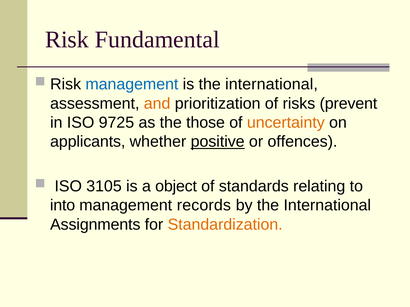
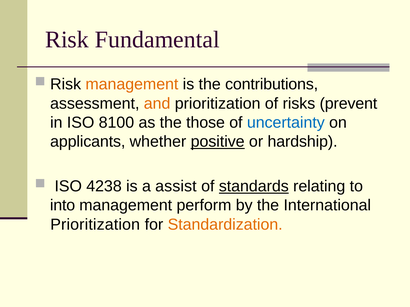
management colour: blue -> orange (132, 84)
is the international: international -> contributions (272, 84)
9725: 9725 -> 8100 (116, 123)
uncertainty colour: orange -> blue (286, 123)
offences: offences -> hardship (303, 142)
3105: 3105 -> 4238 (104, 187)
object: object -> assist (176, 187)
standards underline: none -> present (254, 187)
records: records -> perform (204, 206)
Assignments: Assignments -> Prioritization (95, 225)
